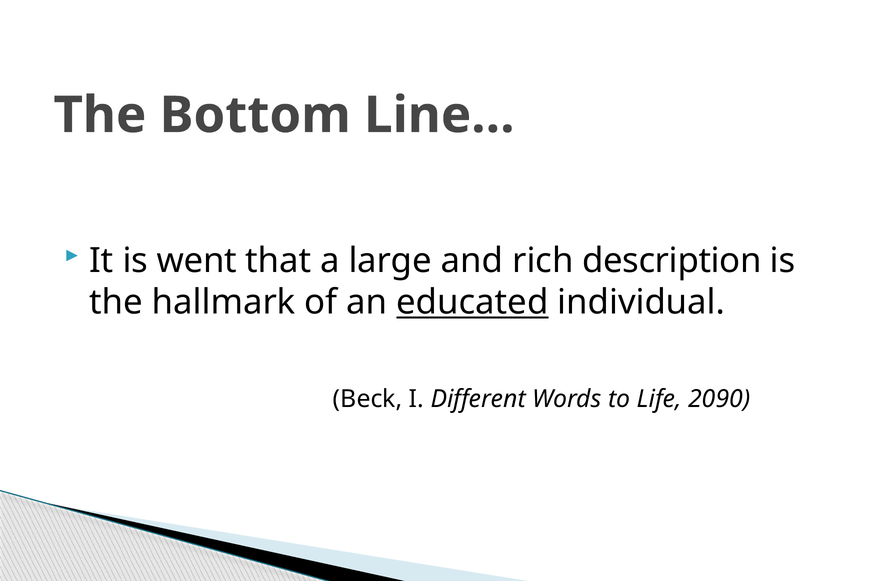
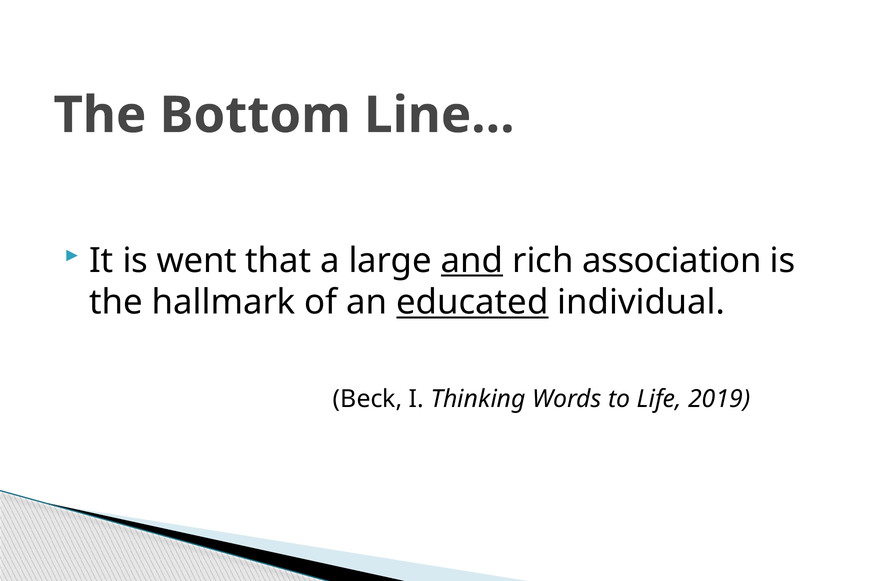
and underline: none -> present (472, 261)
description: description -> association (672, 261)
Different: Different -> Thinking (478, 399)
2090: 2090 -> 2019 (719, 399)
